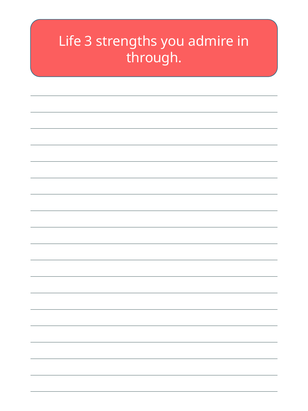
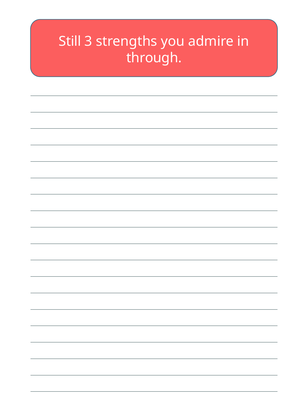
Life: Life -> Still (70, 41)
